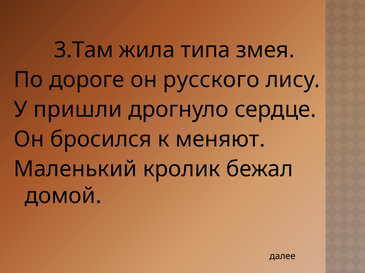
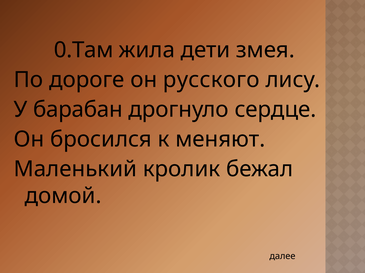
3.Там: 3.Там -> 0.Там (84, 50)
типа: типа -> дети (205, 50)
пришли: пришли -> барабан (78, 110)
